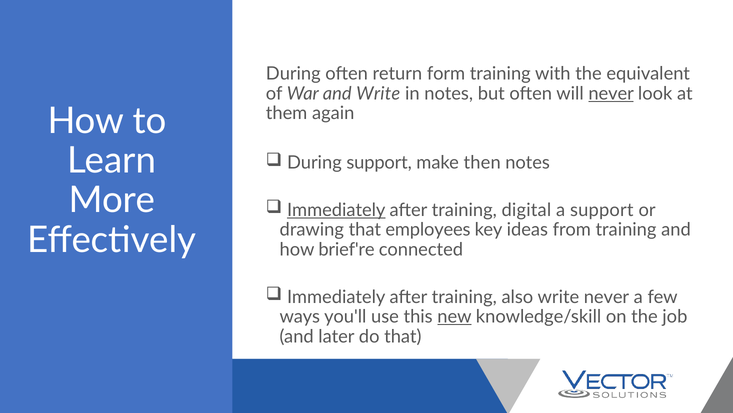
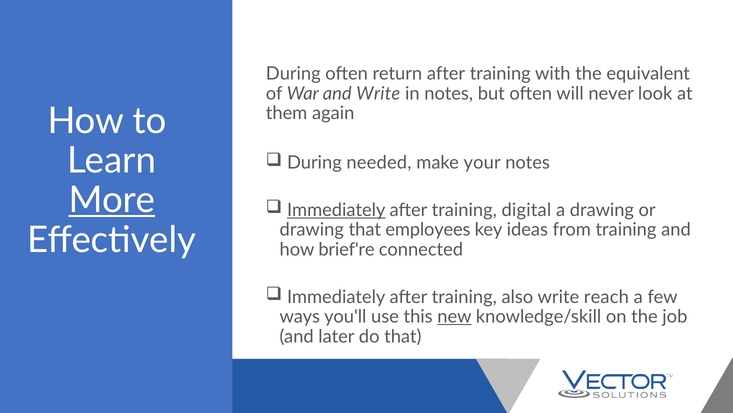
return form: form -> after (446, 74)
never underline: present -> none (611, 93)
During support: support -> needed (379, 163)
then: then -> your (482, 163)
More underline: none -> present (112, 200)
a support: support -> drawing (602, 210)
write never: never -> reach (606, 296)
